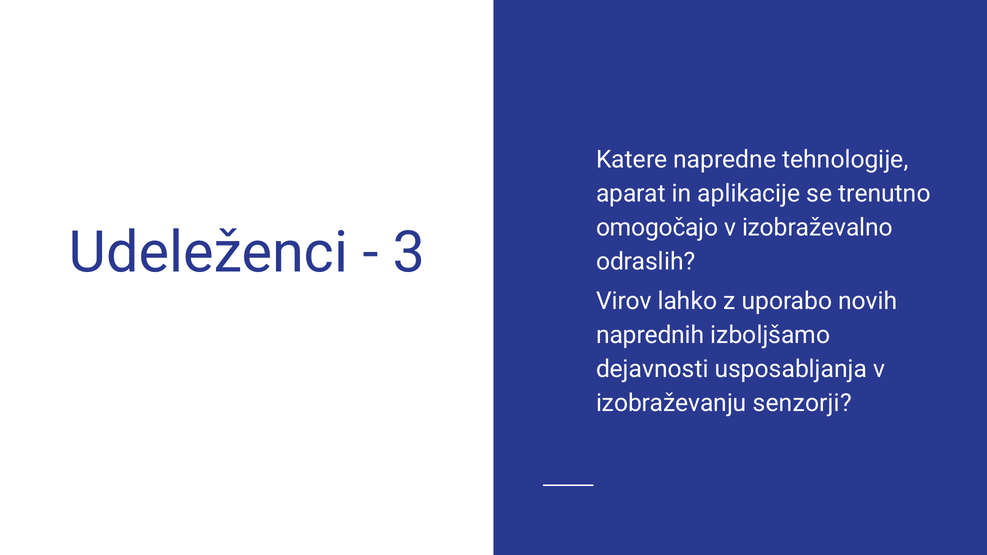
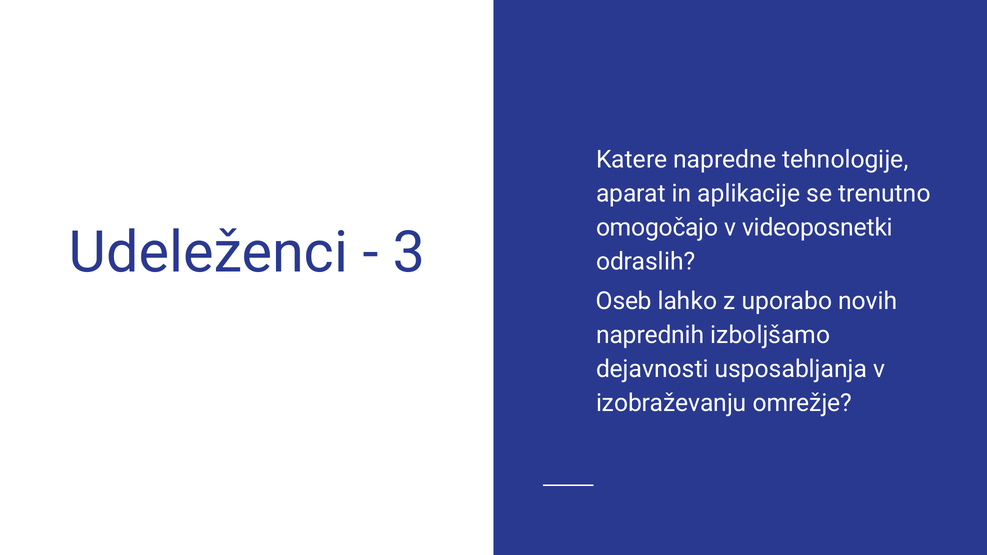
izobraževalno: izobraževalno -> videoposnetki (817, 228)
Virov: Virov -> Oseb (624, 301)
senzorji: senzorji -> omrežje (802, 403)
